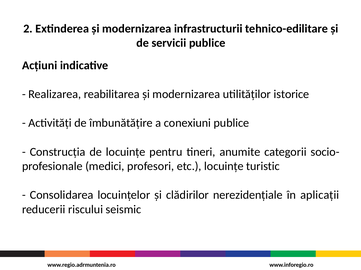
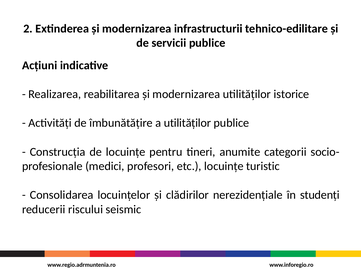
a conexiuni: conexiuni -> utilităților (187, 123)
aplicații: aplicații -> studenți (320, 196)
